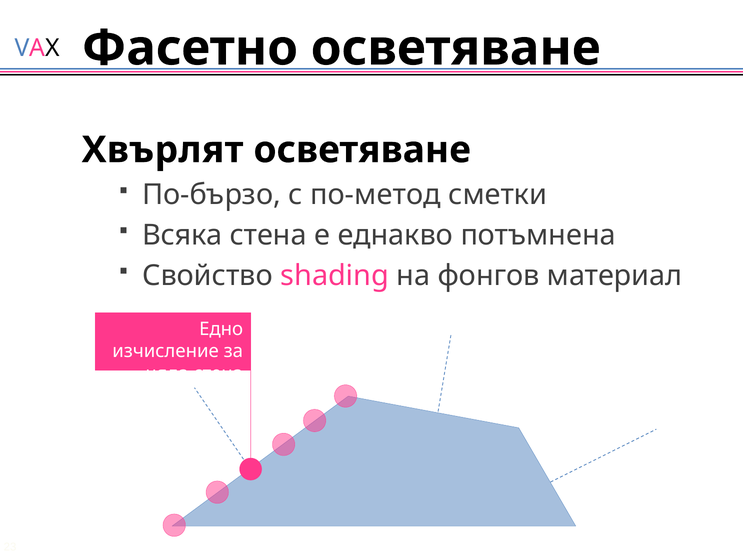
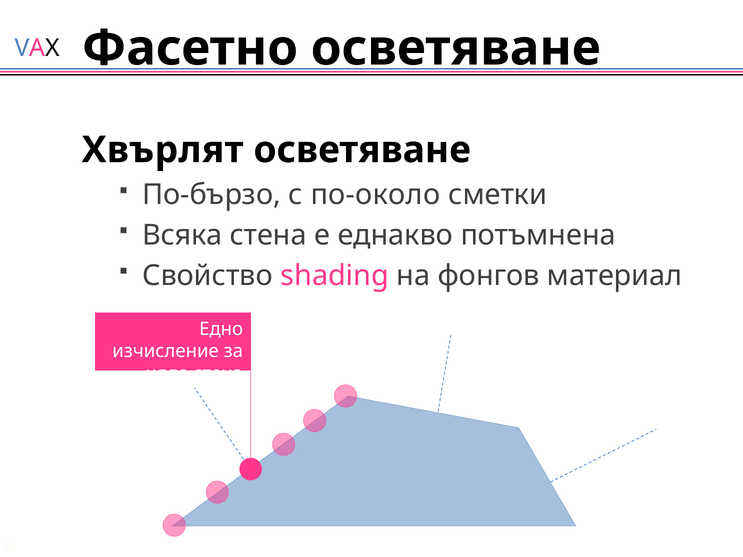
по-метод: по-метод -> по-около (375, 195)
